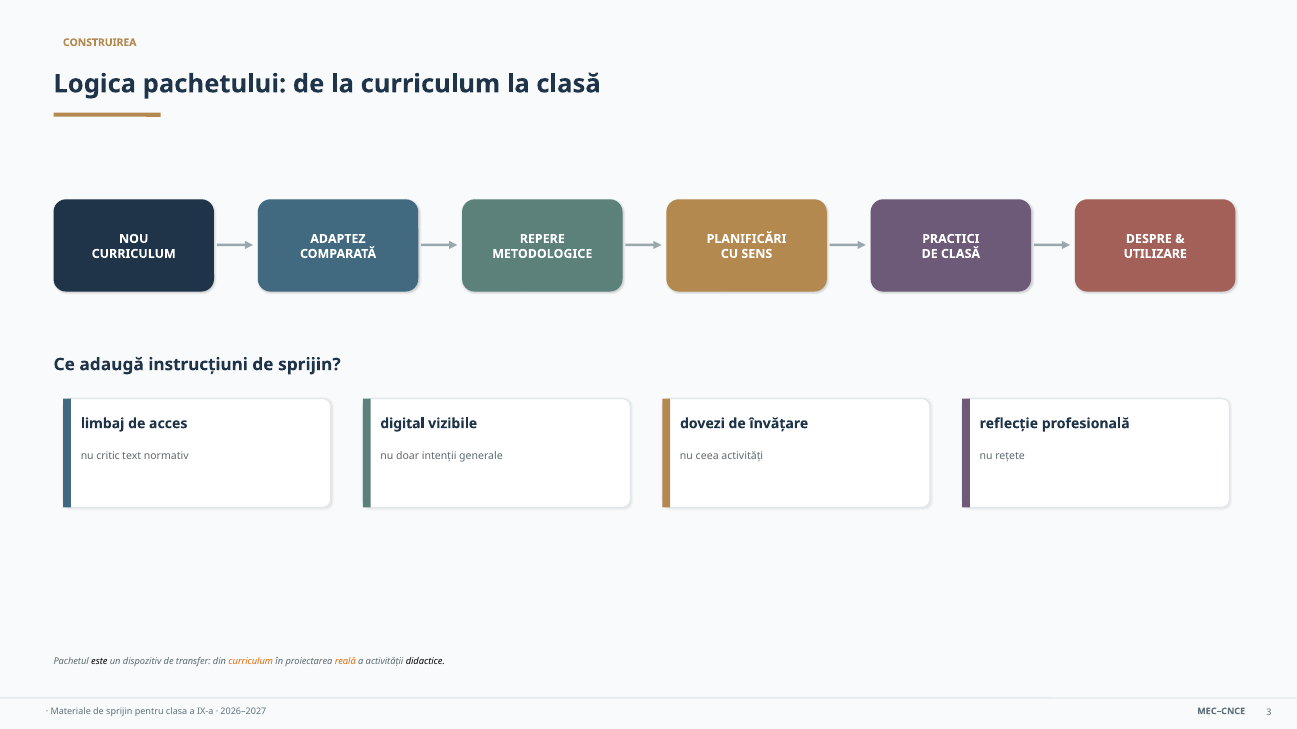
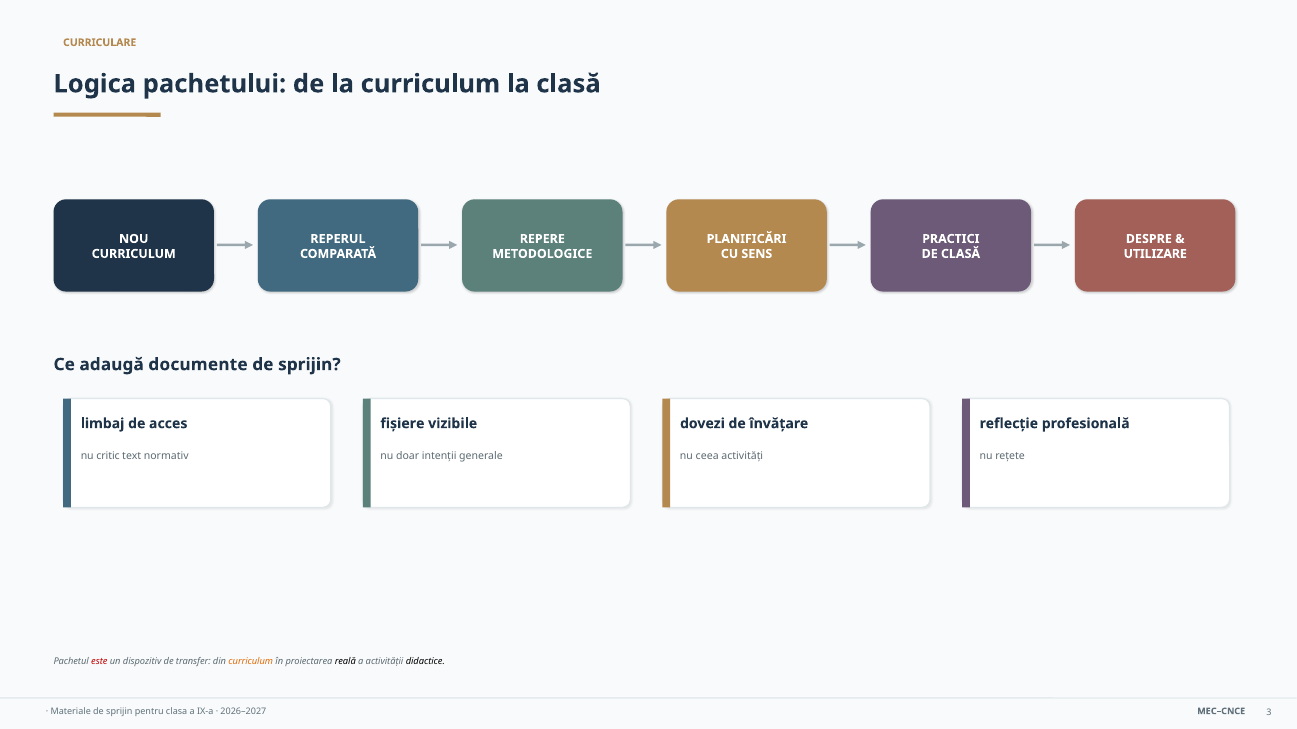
CONSTRUIREA: CONSTRUIREA -> CURRICULARE (100, 43)
ADAPTEZ: ADAPTEZ -> REPERUL (338, 239)
instrucțiuni: instrucțiuni -> documente (198, 365)
digital: digital -> fișiere (402, 424)
este colour: black -> red (99, 662)
reală colour: orange -> black (345, 662)
